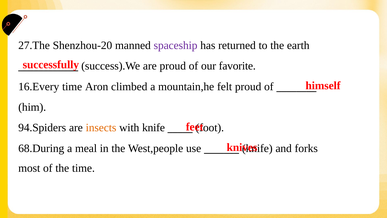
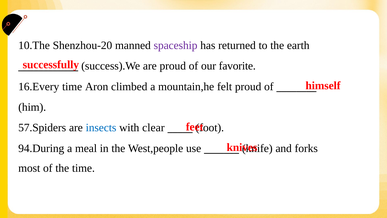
27.The: 27.The -> 10.The (34, 45)
94.Spiders: 94.Spiders -> 57.Spiders (42, 128)
insects colour: orange -> blue (101, 128)
with knife: knife -> clear (153, 128)
68.During: 68.During -> 94.During (41, 148)
